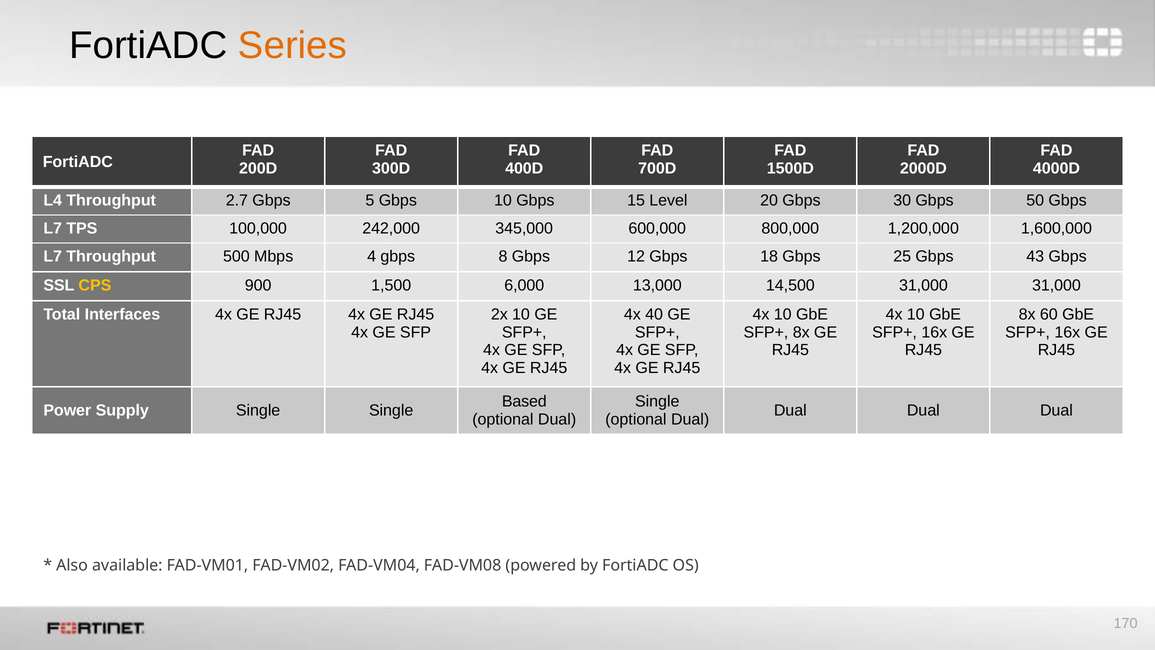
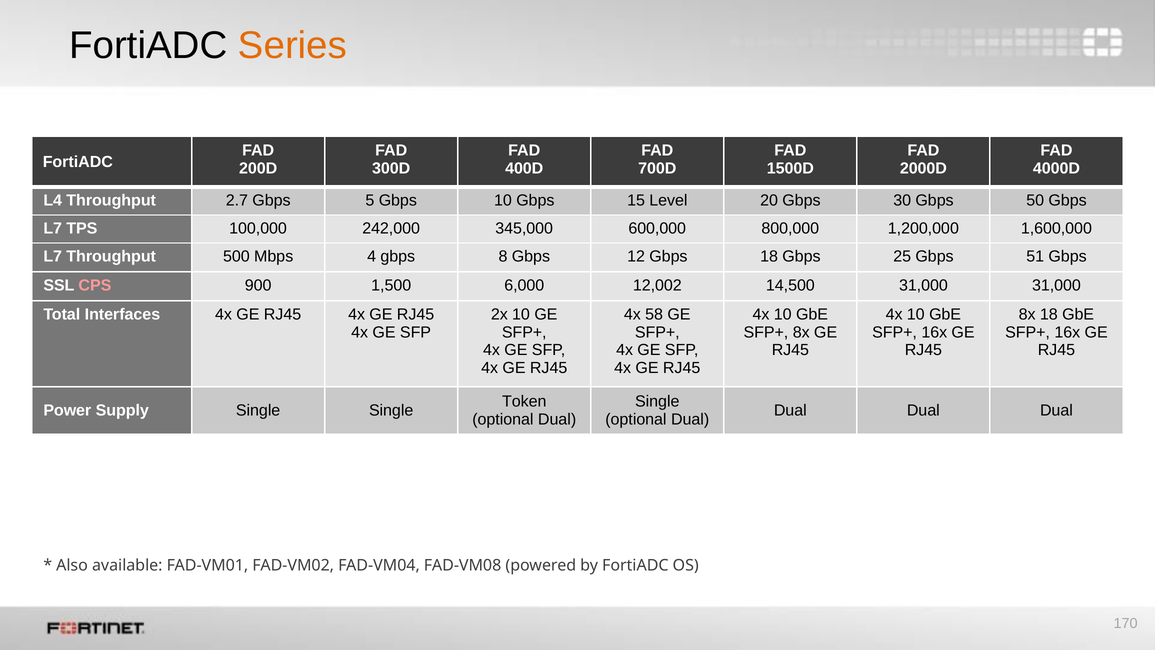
43: 43 -> 51 (1035, 256)
CPS colour: yellow -> pink (95, 285)
13,000: 13,000 -> 12,002 (657, 285)
40: 40 -> 58 (654, 314)
8x 60: 60 -> 18 (1049, 314)
Based: Based -> Token (524, 401)
